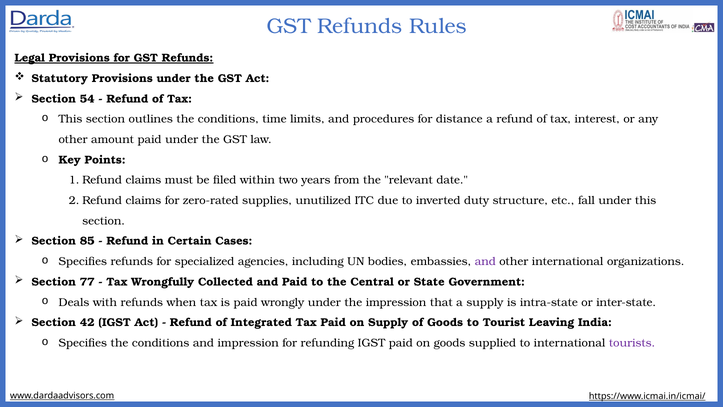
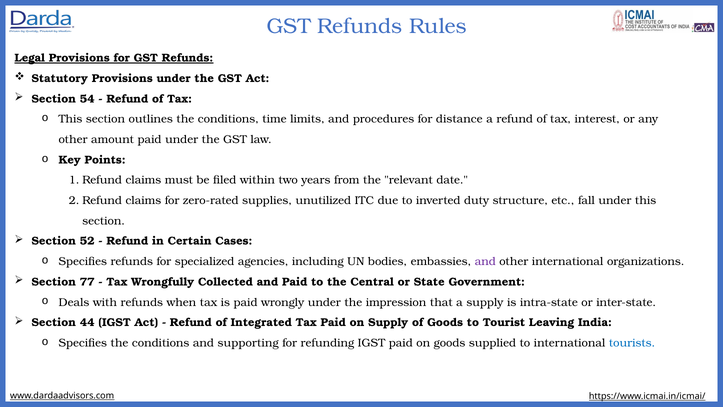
85: 85 -> 52 (87, 241)
42: 42 -> 44 (87, 322)
and impression: impression -> supporting (248, 343)
tourists colour: purple -> blue (632, 343)
